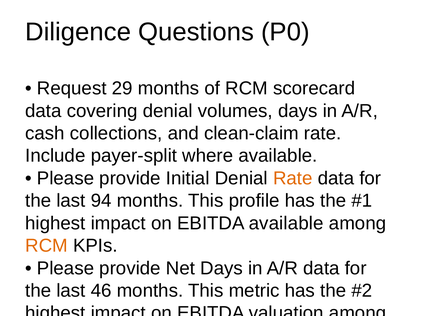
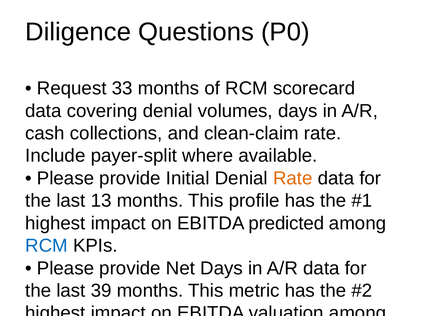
29: 29 -> 33 (122, 88)
94: 94 -> 13 (101, 201)
EBITDA available: available -> predicted (286, 223)
RCM colour: orange -> blue (46, 245)
46: 46 -> 39 (101, 290)
